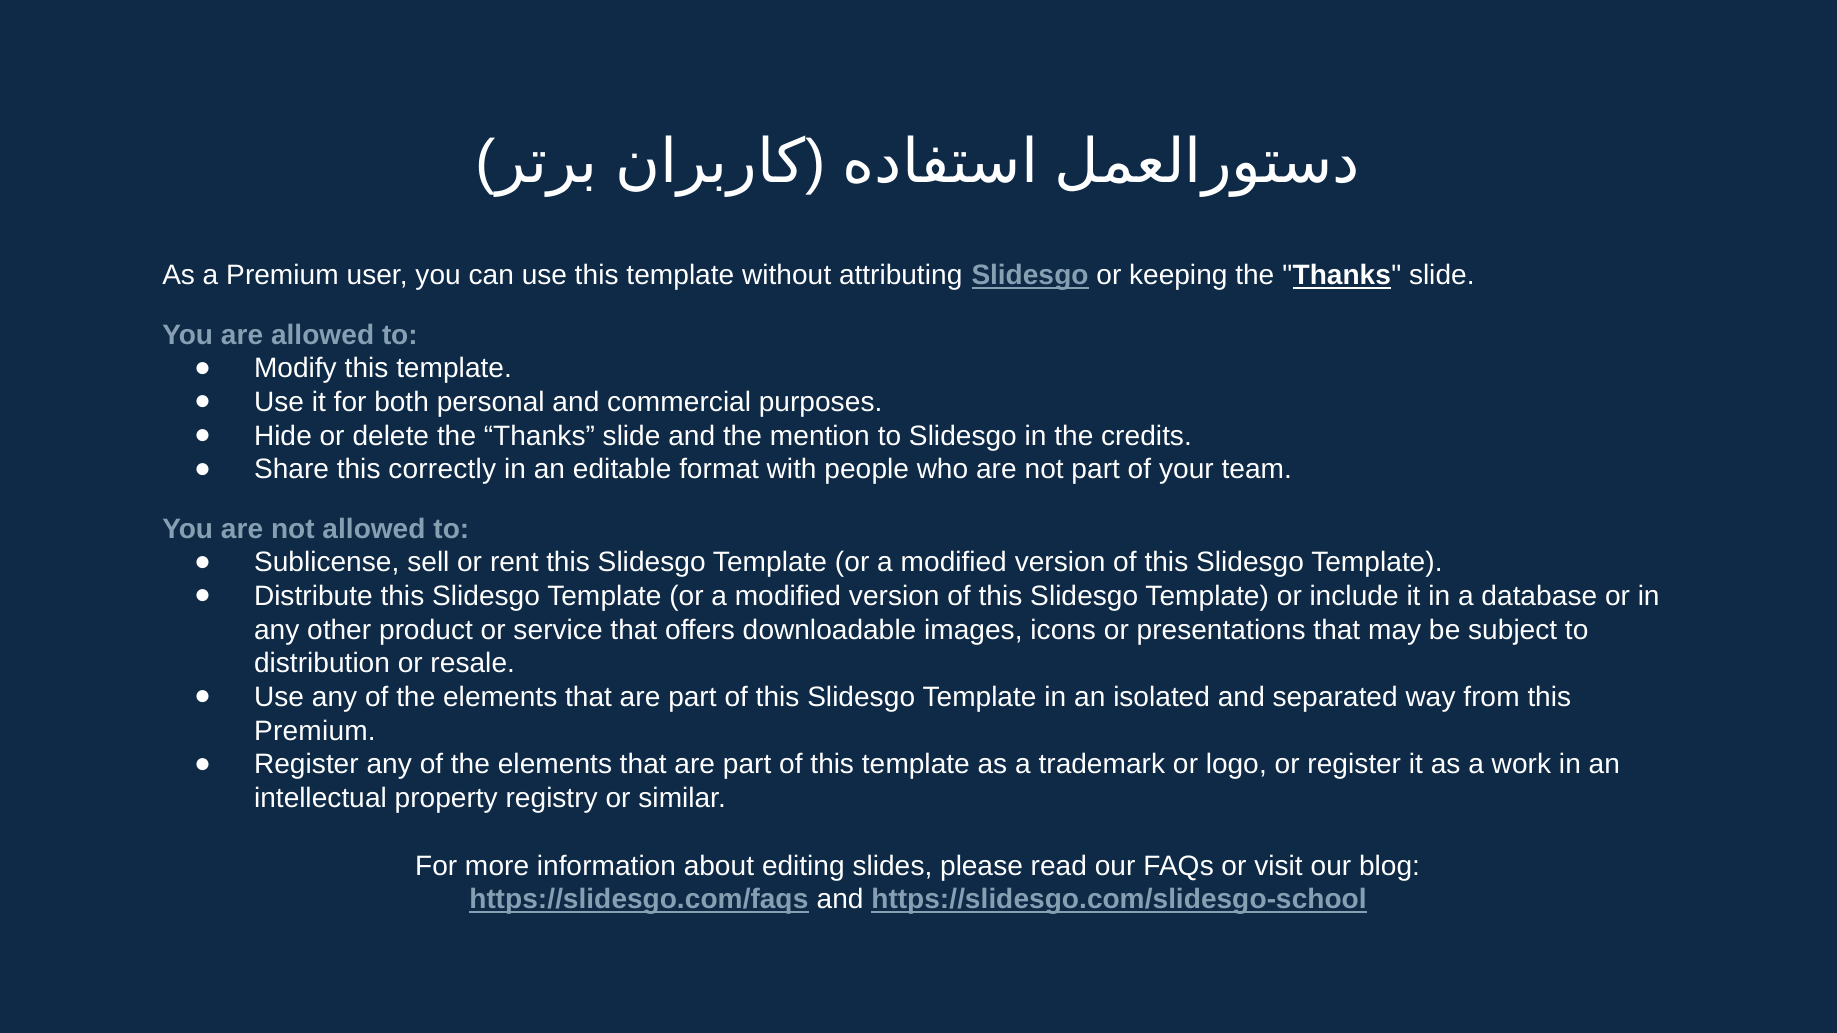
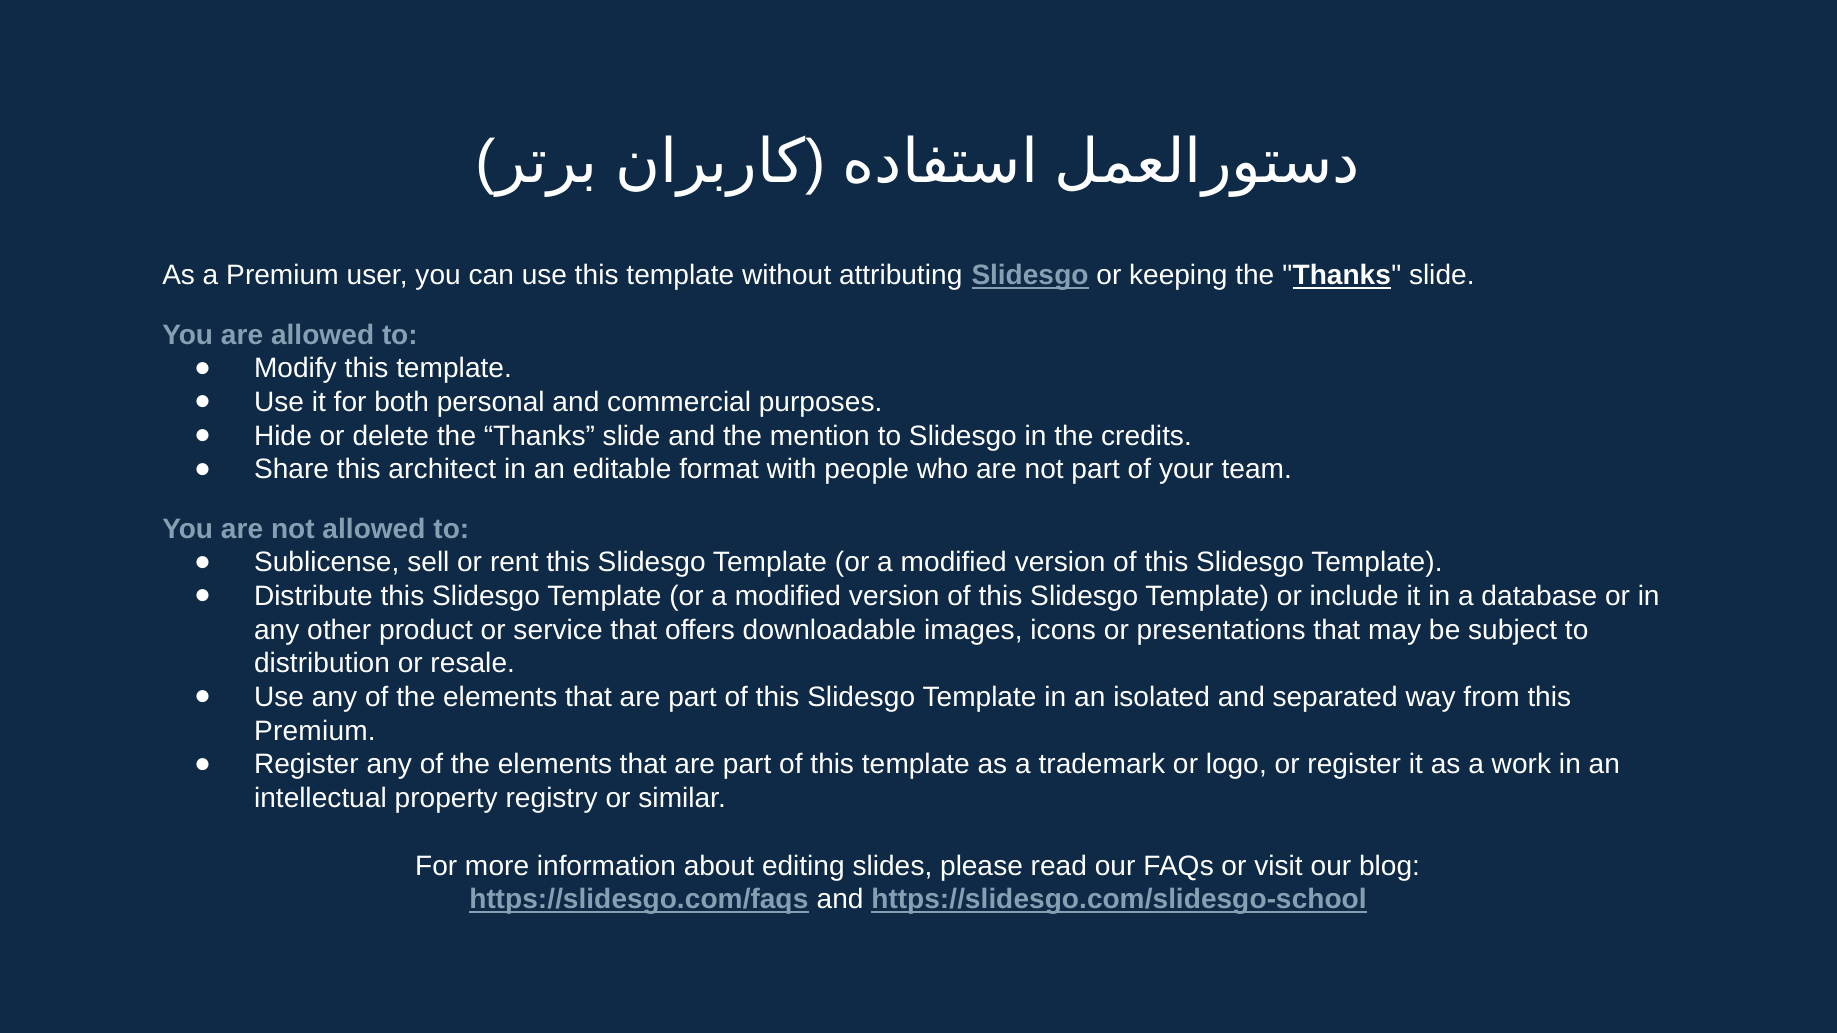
correctly: correctly -> architect (442, 470)
